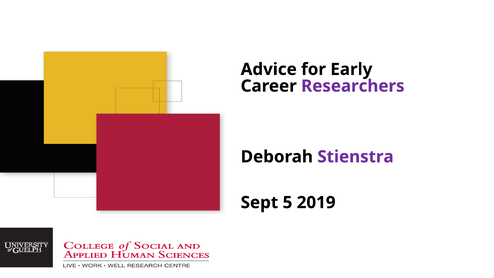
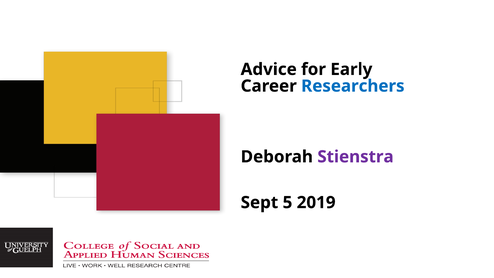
Researchers colour: purple -> blue (353, 86)
